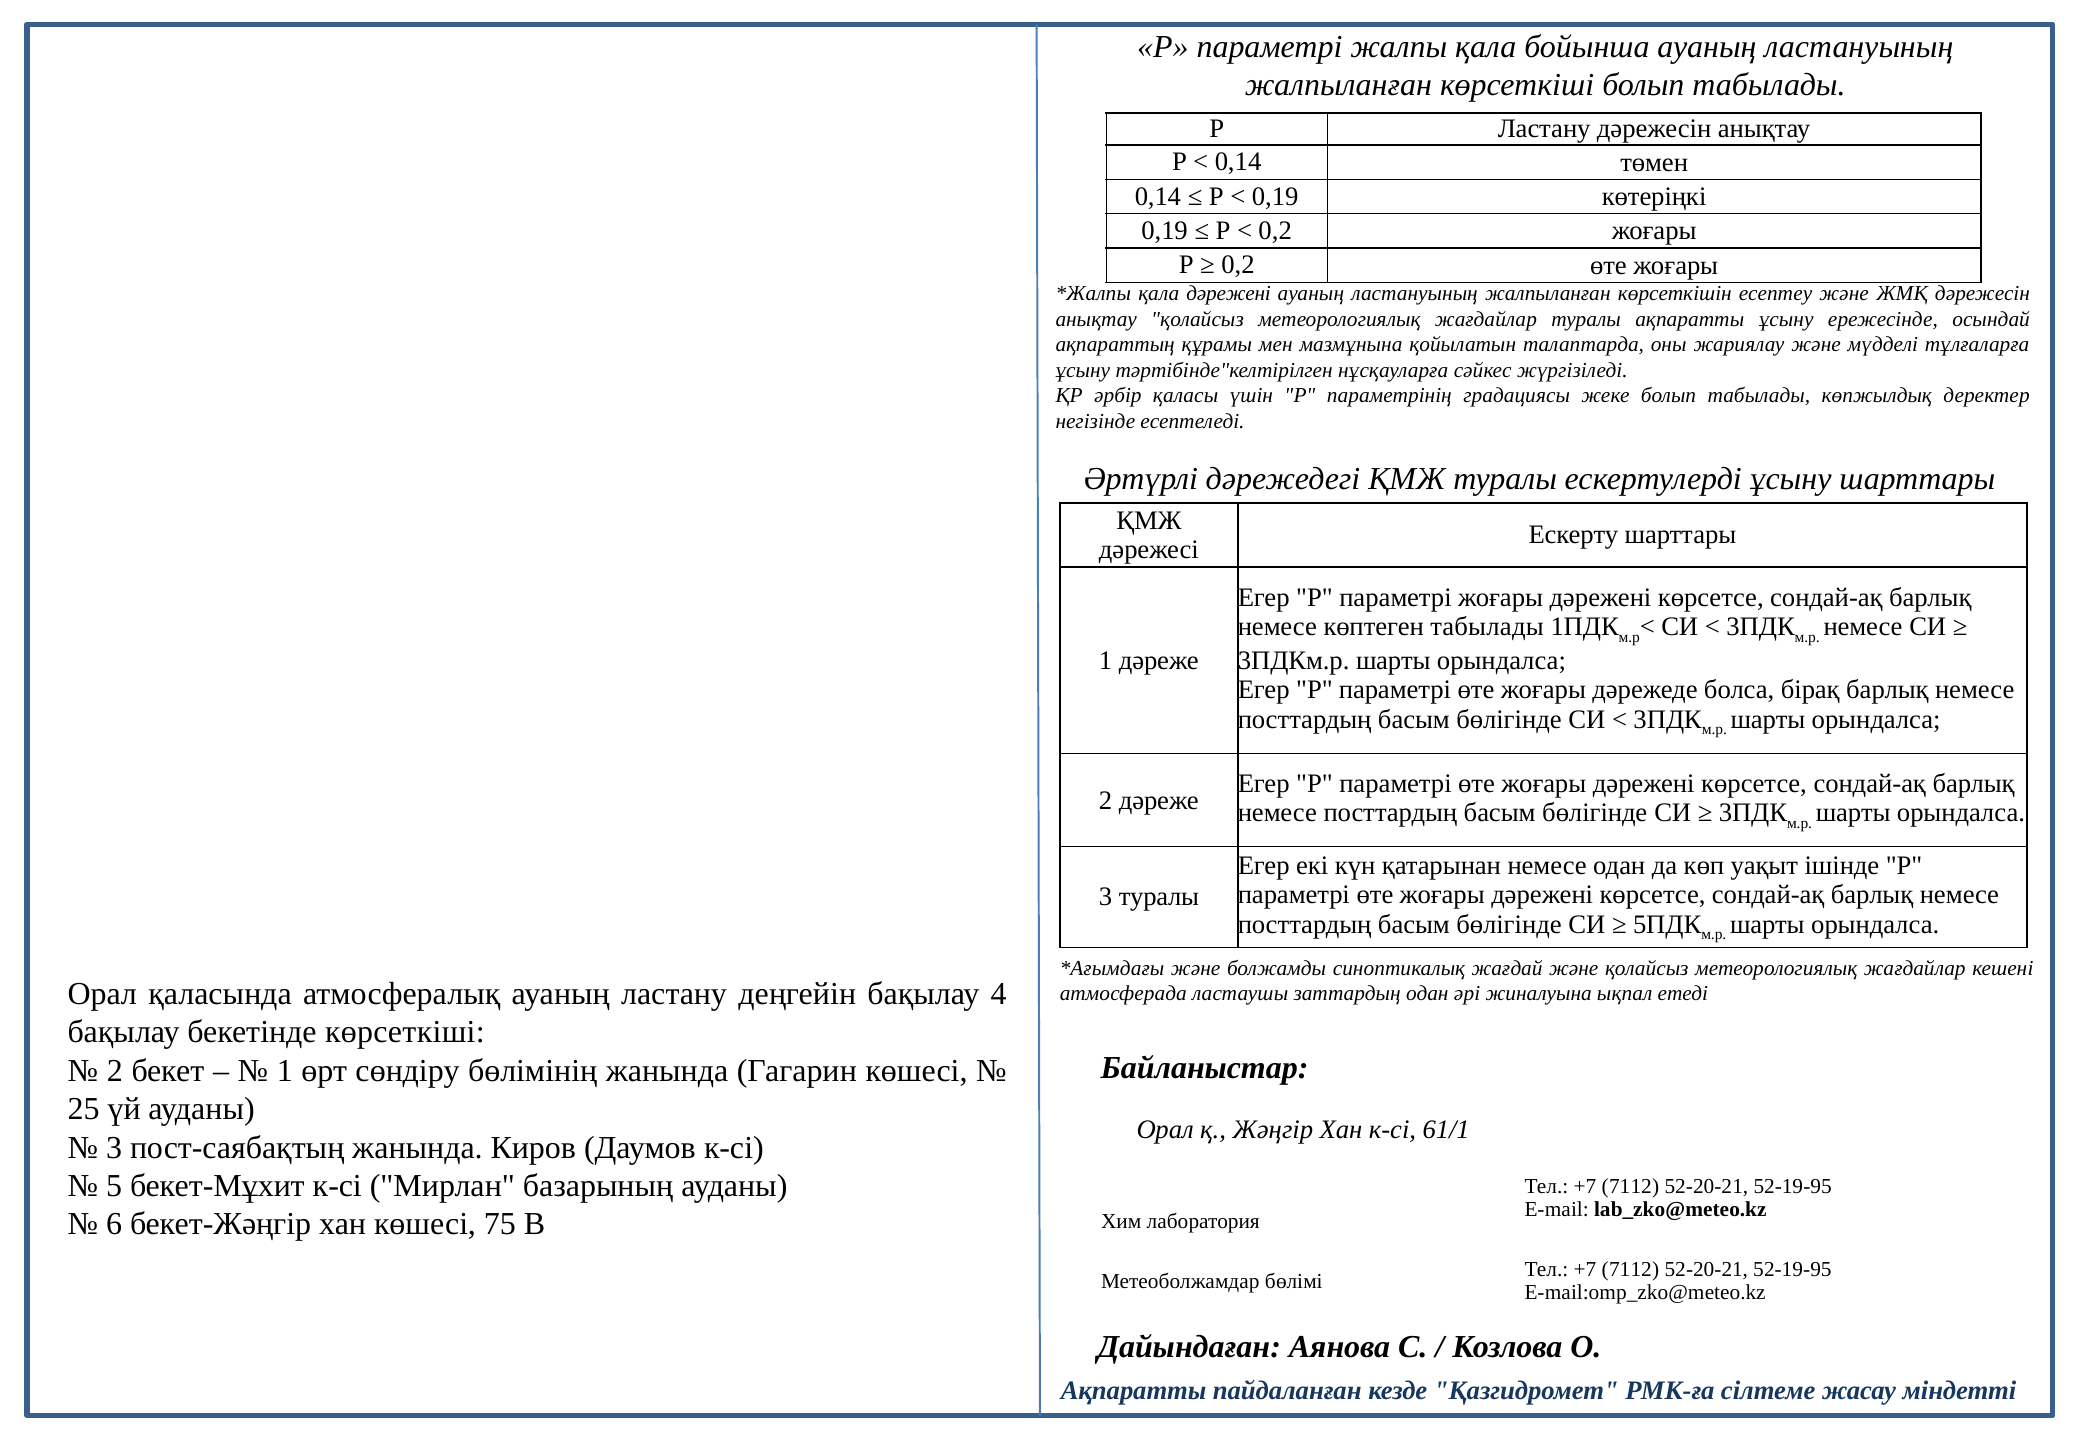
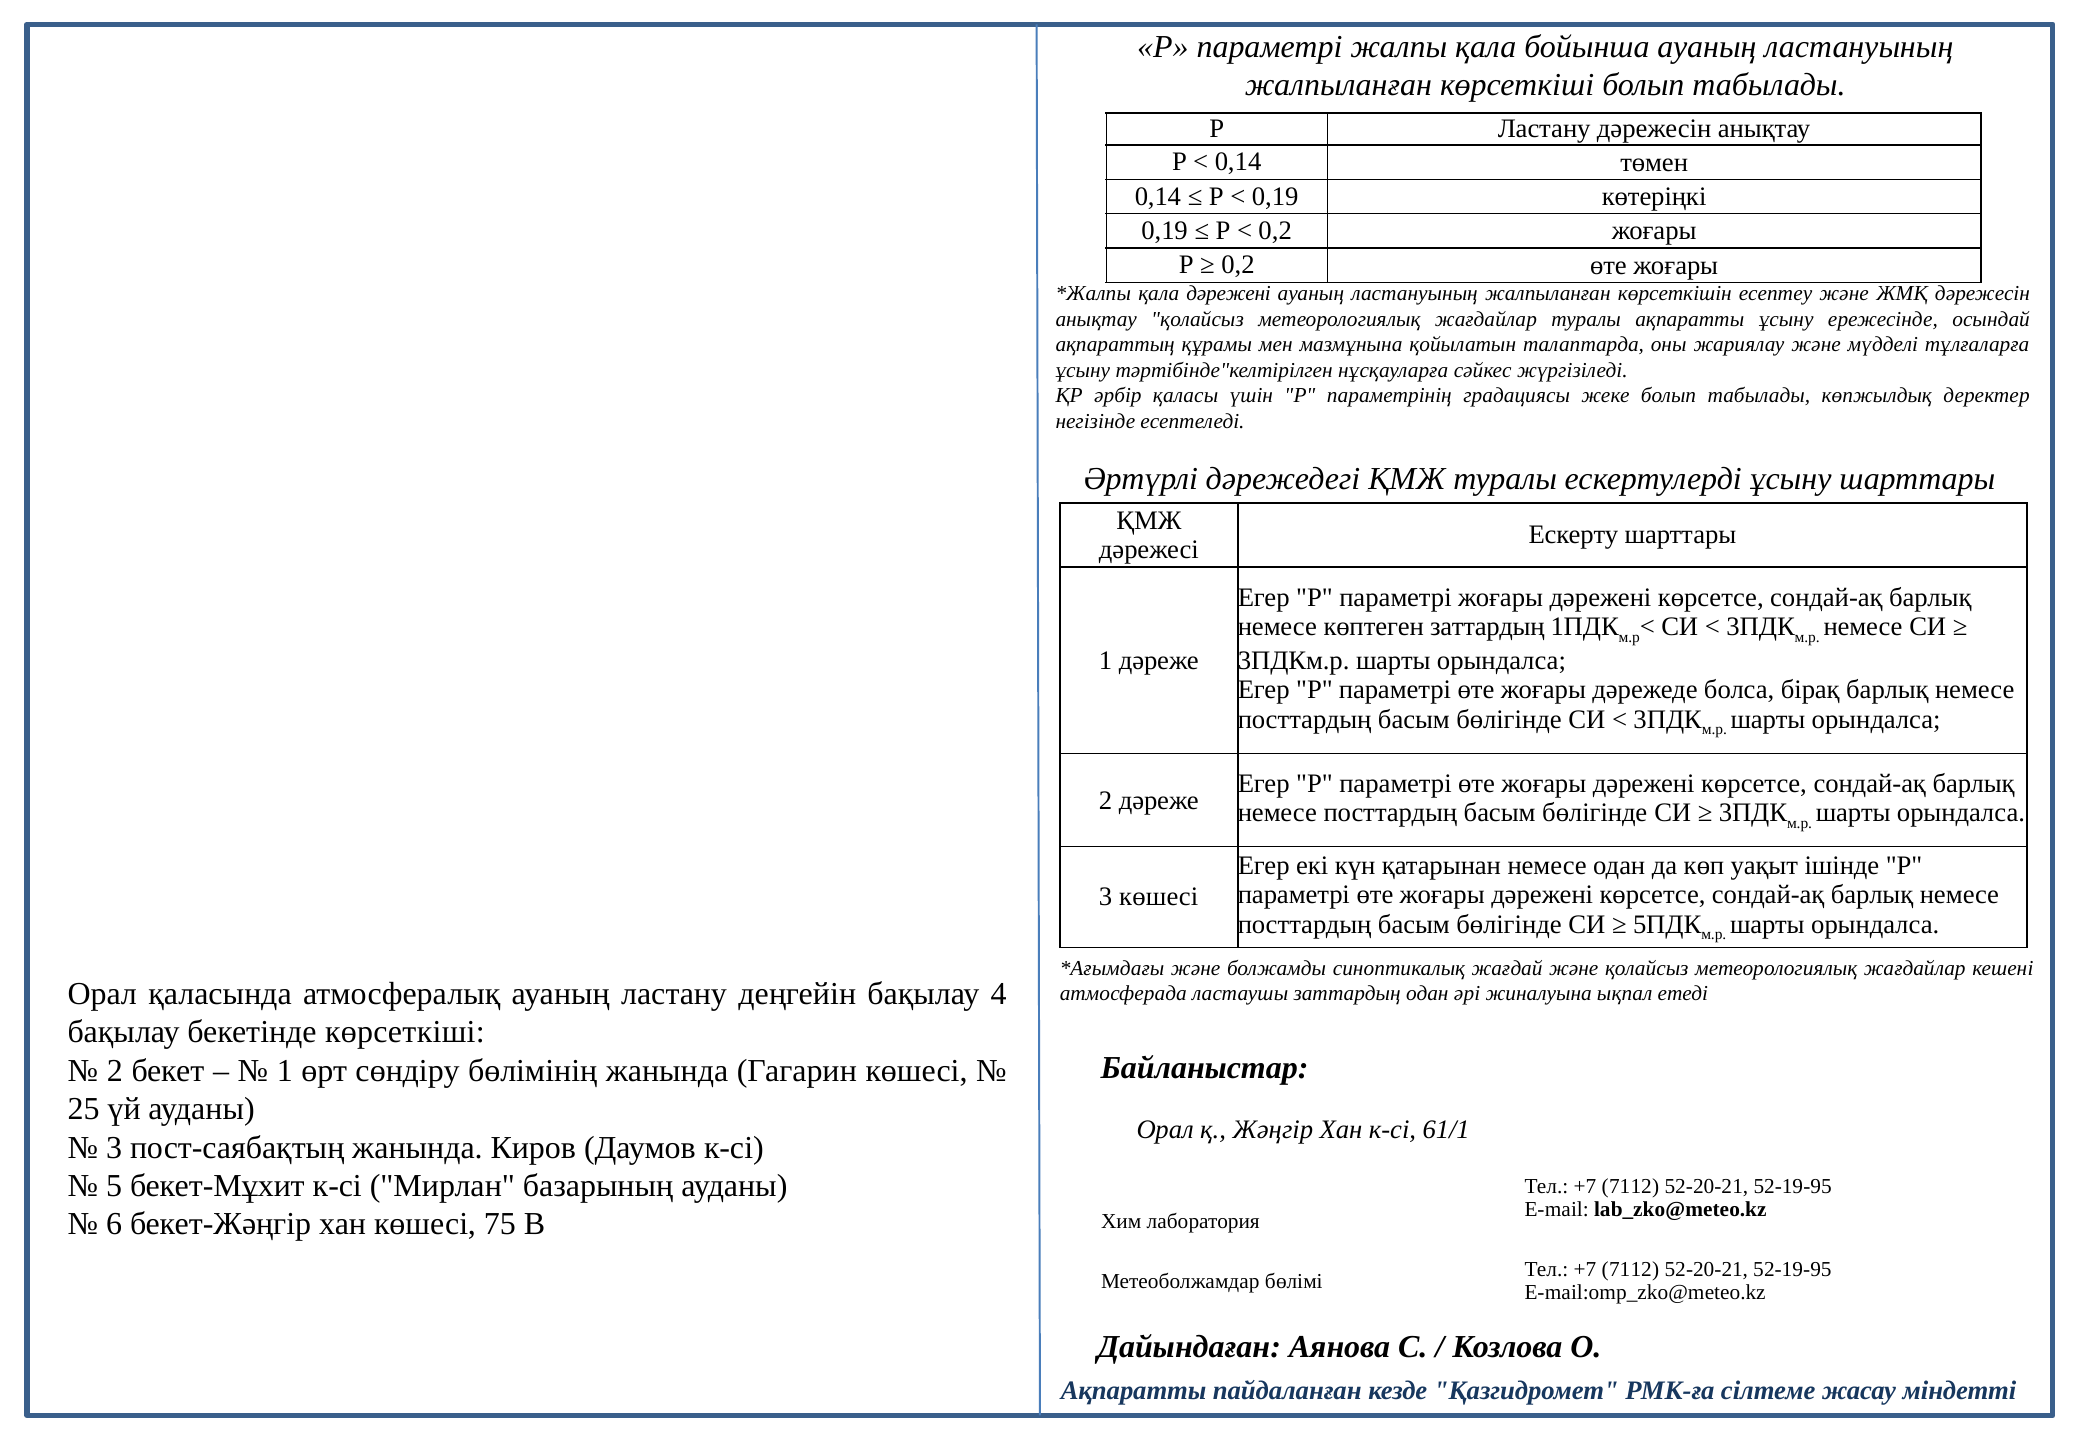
көптеген табылады: табылады -> заттардың (1487, 627)
3 туралы: туралы -> көшесі (1159, 897)
